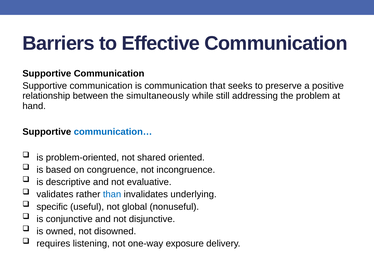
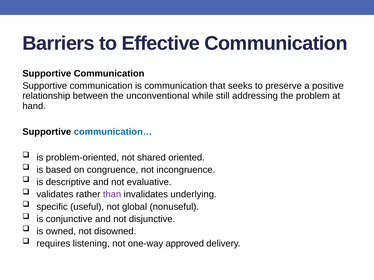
simultaneously: simultaneously -> unconventional (158, 96)
than colour: blue -> purple (112, 195)
exposure: exposure -> approved (185, 244)
